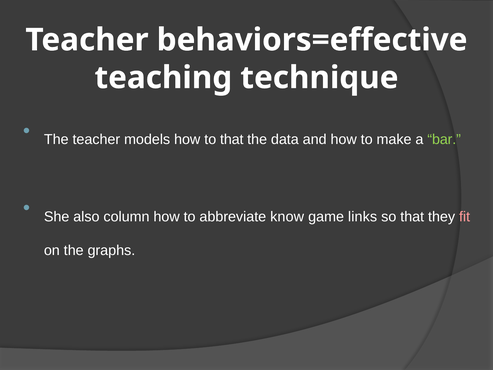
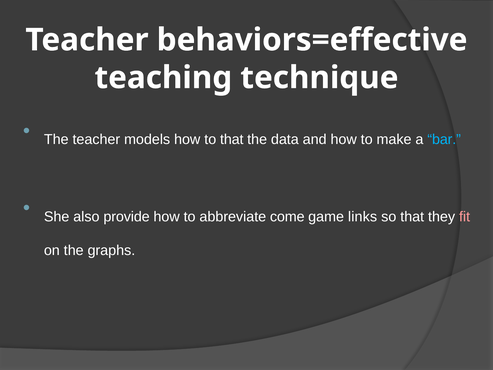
bar colour: light green -> light blue (444, 139)
column: column -> provide (127, 217)
know: know -> come (287, 217)
